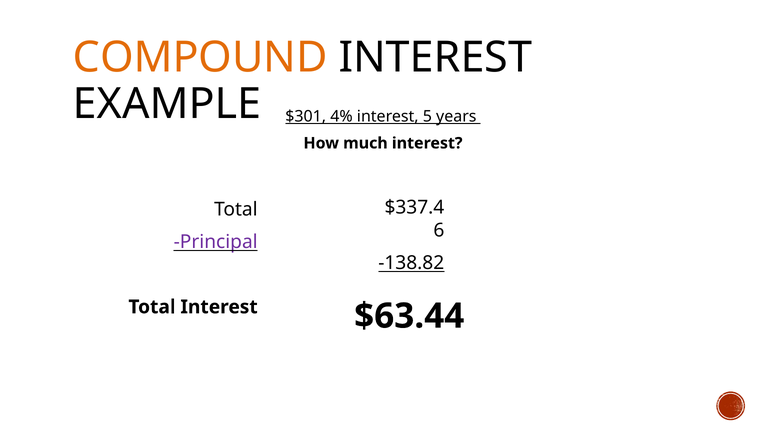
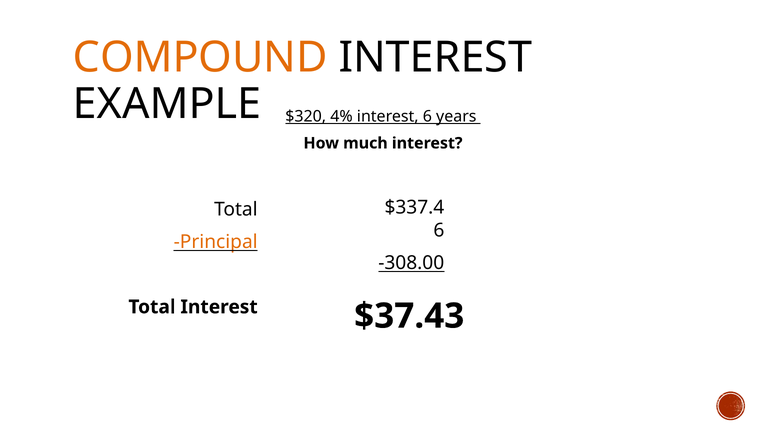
$301: $301 -> $320 (306, 116)
interest 5: 5 -> 6 (427, 116)
Principal colour: purple -> orange (216, 242)
-138.82: -138.82 -> -308.00 (411, 263)
$63.44: $63.44 -> $37.43 (409, 316)
